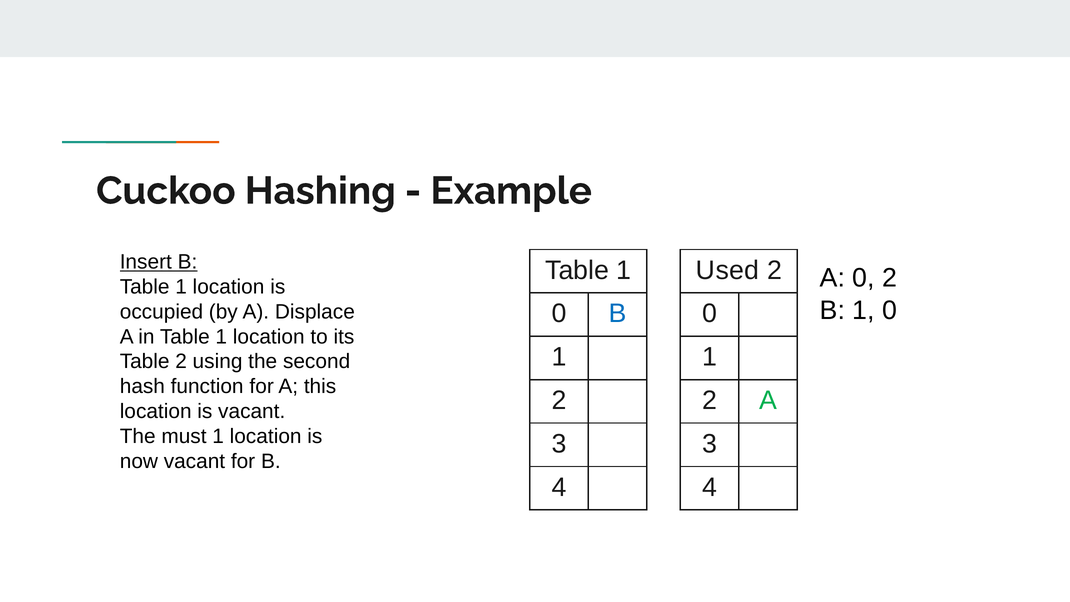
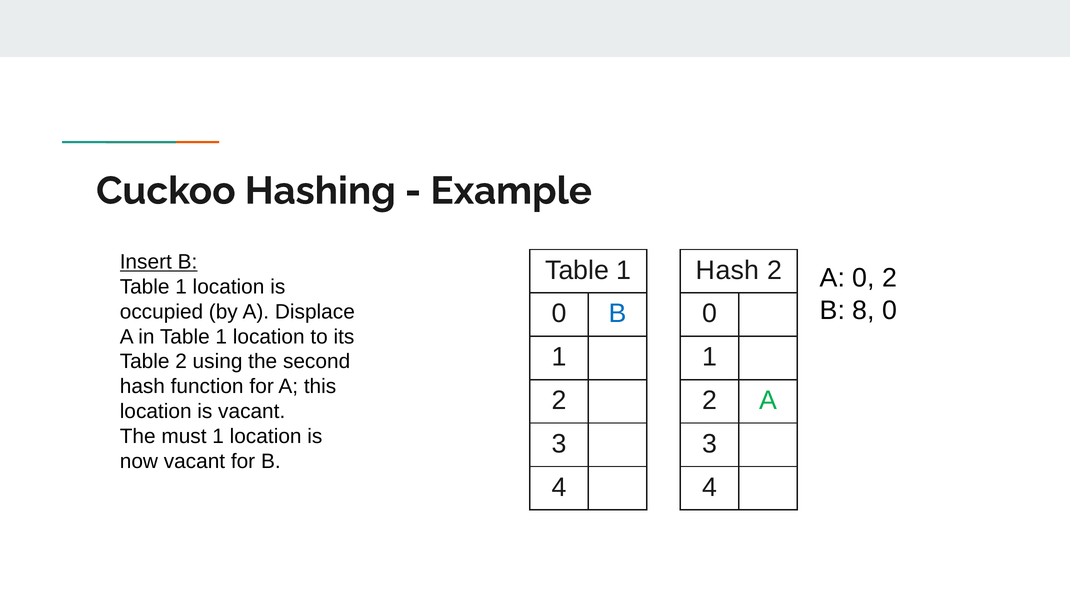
Used: Used -> Hash (728, 270)
1: 1 -> 8 (863, 310)
